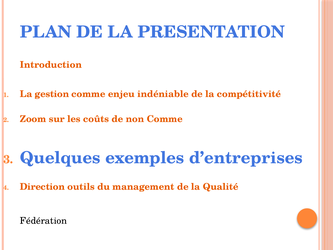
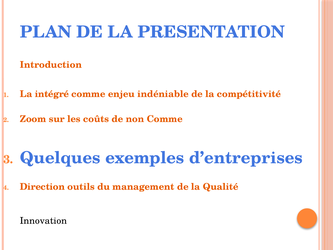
gestion: gestion -> intégré (52, 94)
Fédération: Fédération -> Innovation (43, 221)
